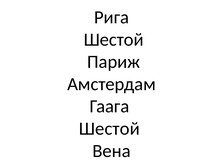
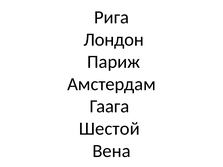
Шестой: Шестой -> Лондон (114, 40)
